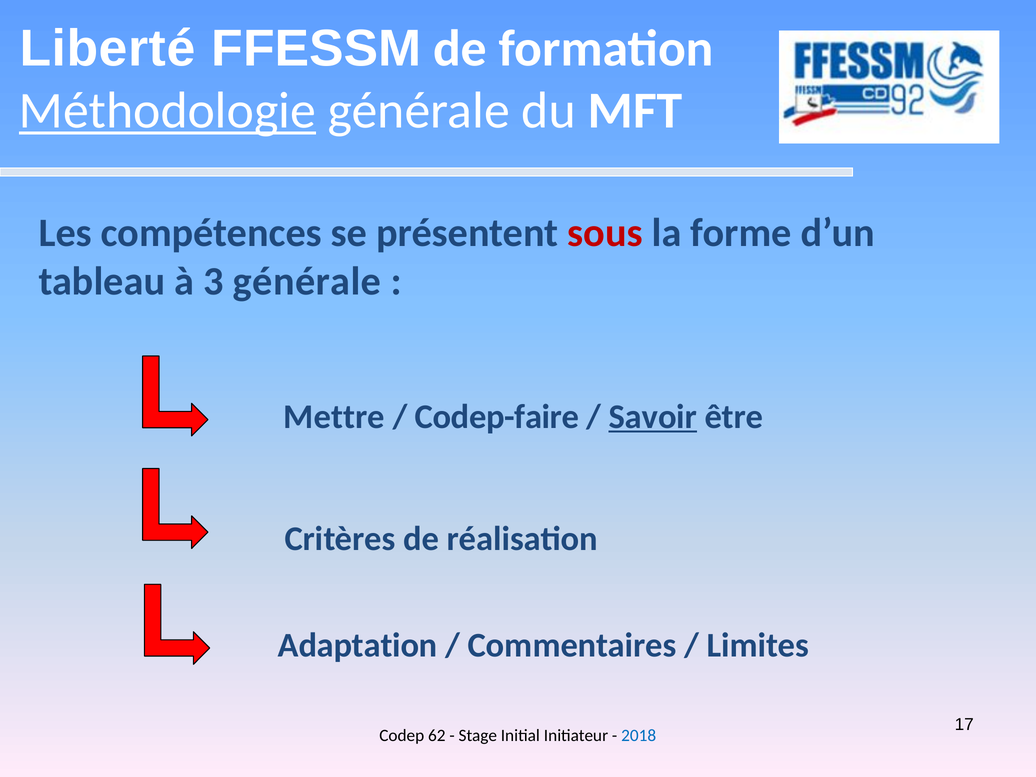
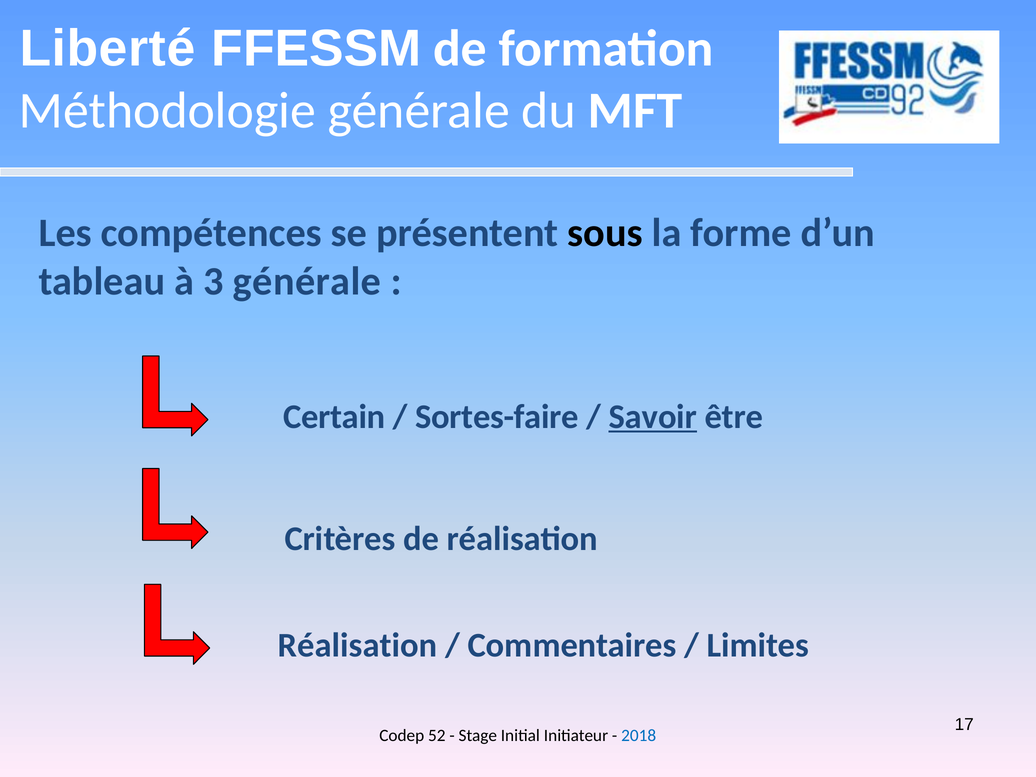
Méthodologie underline: present -> none (167, 111)
sous colour: red -> black (605, 233)
Mettre: Mettre -> Certain (334, 417)
Codep-faire: Codep-faire -> Sortes-faire (497, 417)
Adaptation: Adaptation -> Réalisation (358, 645)
62: 62 -> 52 (437, 736)
